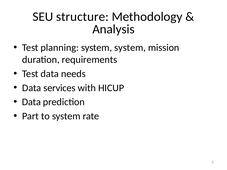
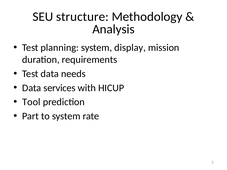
system system: system -> display (130, 48)
Data: Data -> Tool (31, 102)
